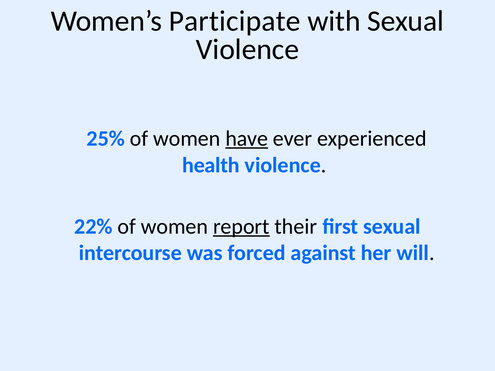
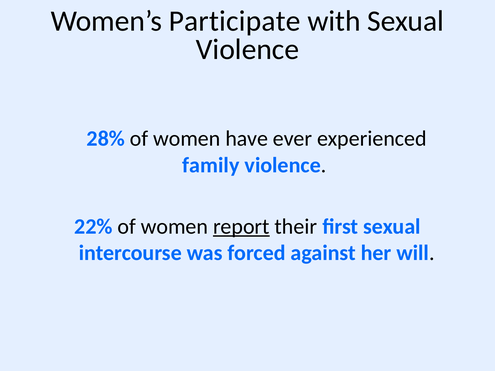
25%: 25% -> 28% (106, 139)
have underline: present -> none (247, 139)
health: health -> family (211, 165)
